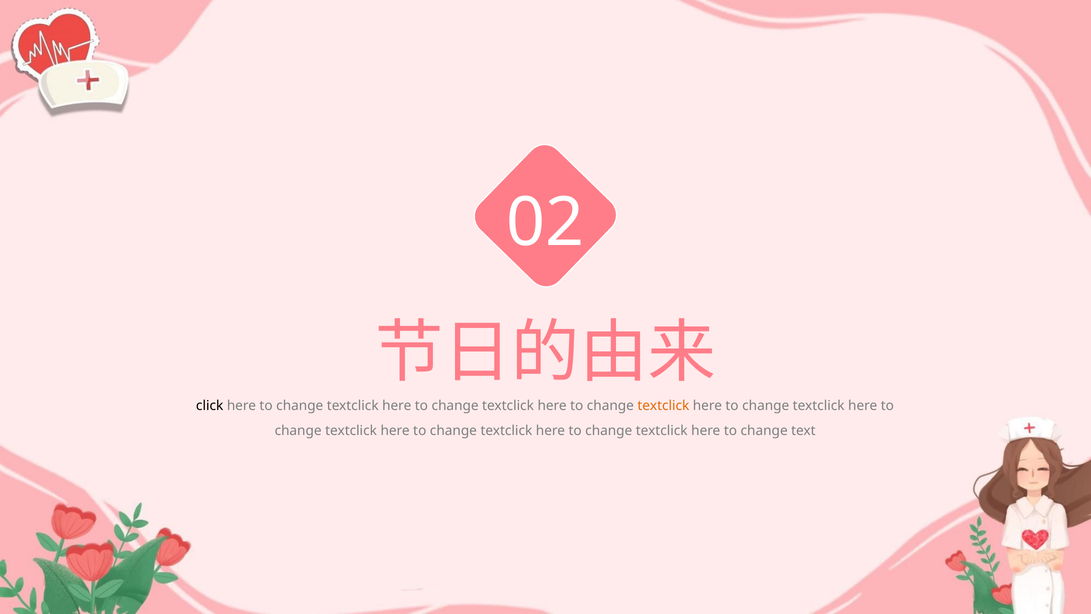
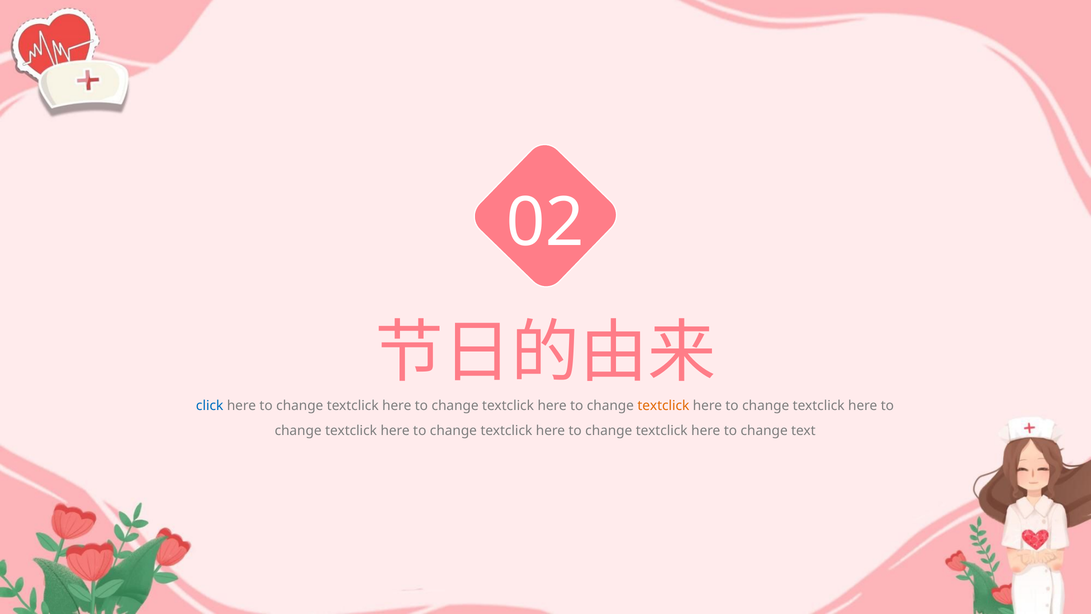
click colour: black -> blue (210, 406)
